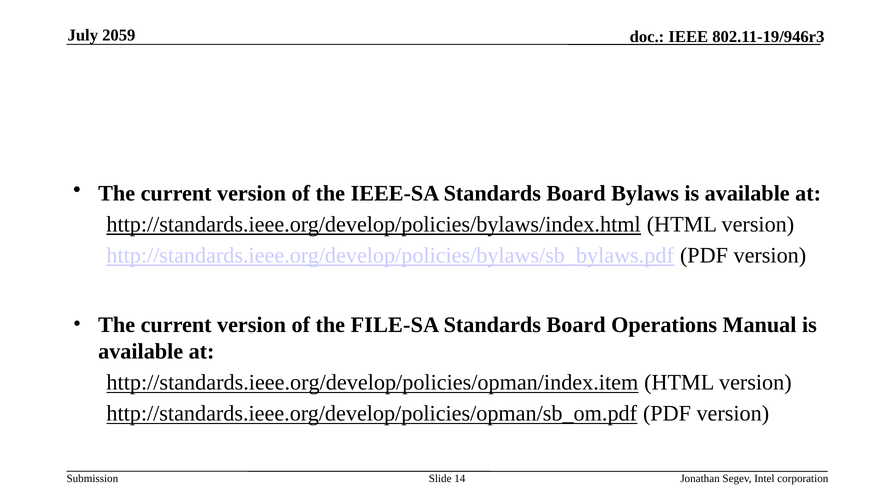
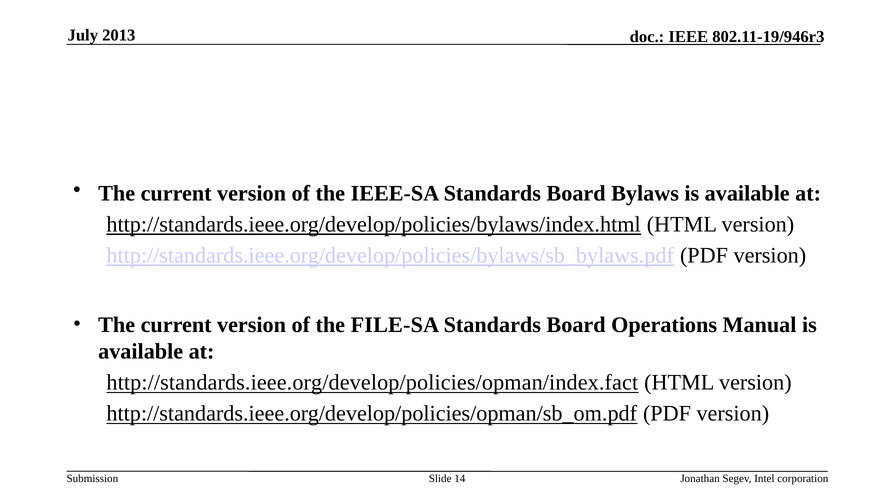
2059: 2059 -> 2013 (119, 35)
http://standards.ieee.org/develop/policies/opman/index.item: http://standards.ieee.org/develop/policies/opman/index.item -> http://standards.ieee.org/develop/policies/opman/index.fact (372, 383)
